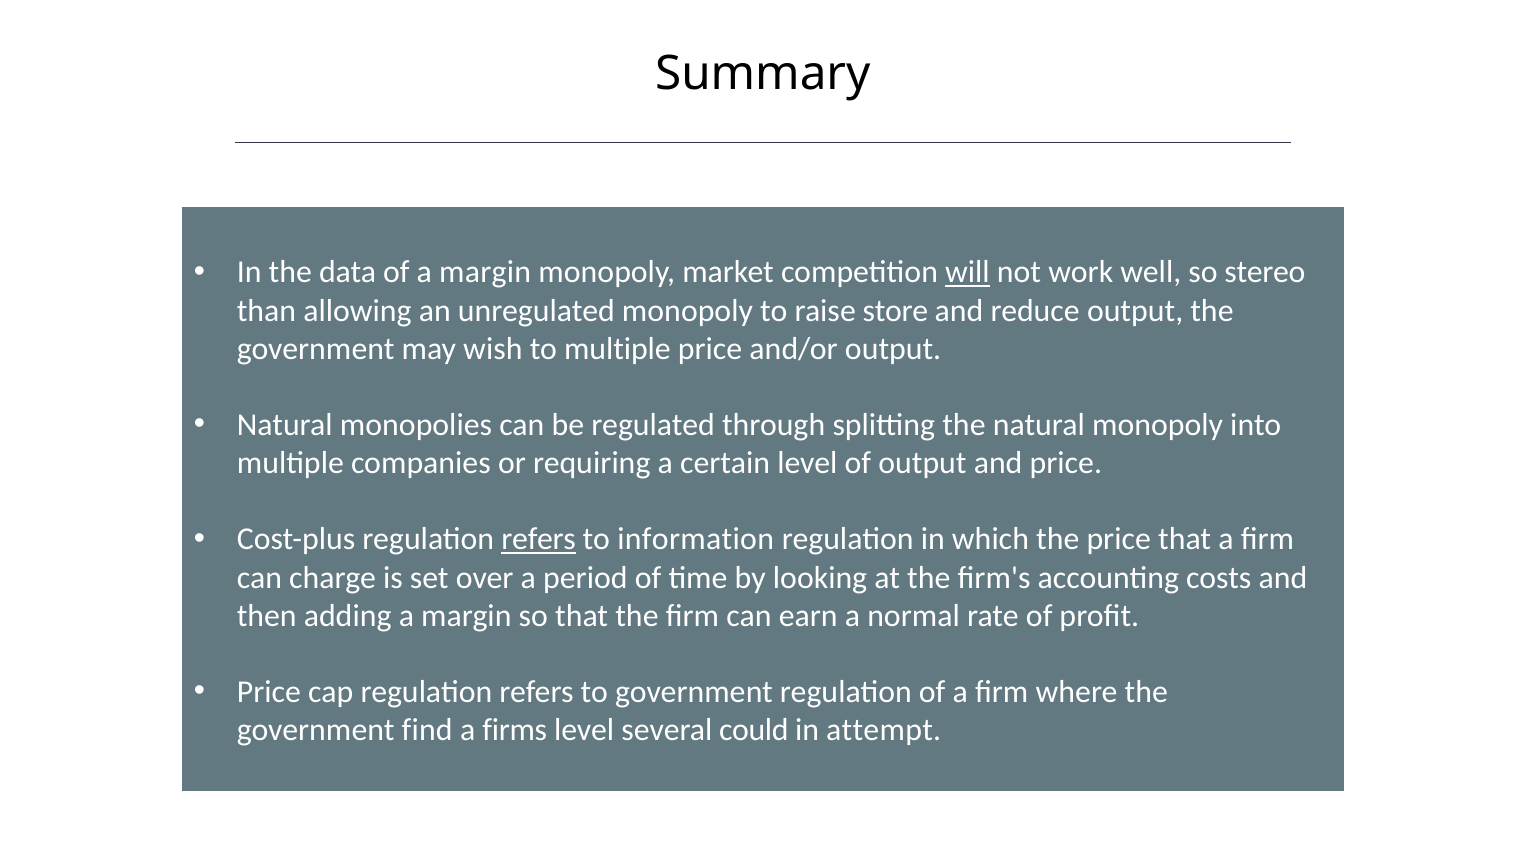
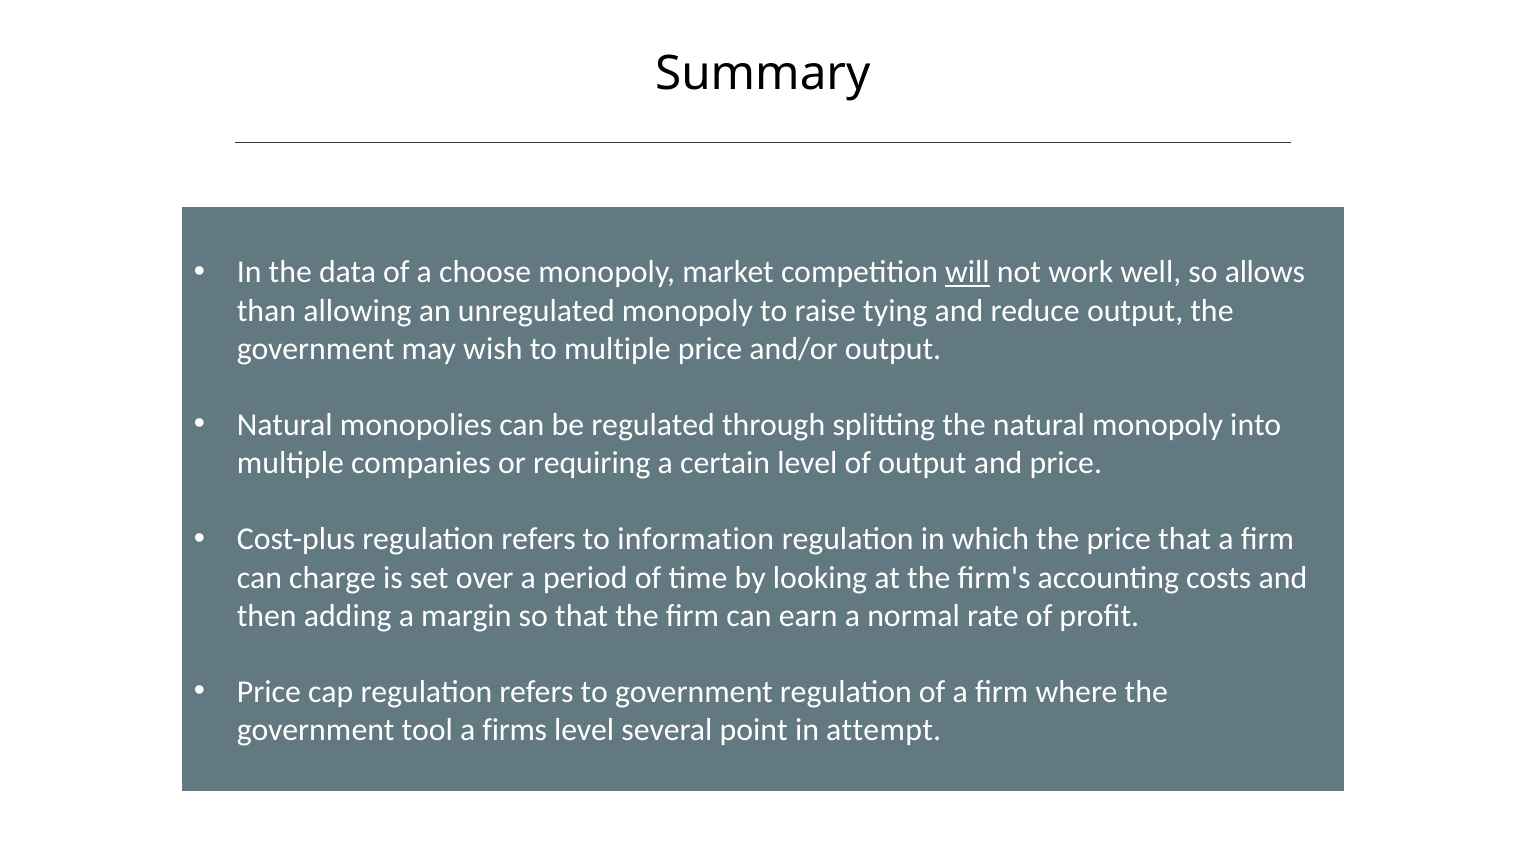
of a margin: margin -> choose (485, 273)
stereo: stereo -> allows (1265, 273)
store: store -> tying (895, 311)
refers underline: present -> none (539, 540)
find: find -> tool (427, 730)
could: could -> point (754, 730)
